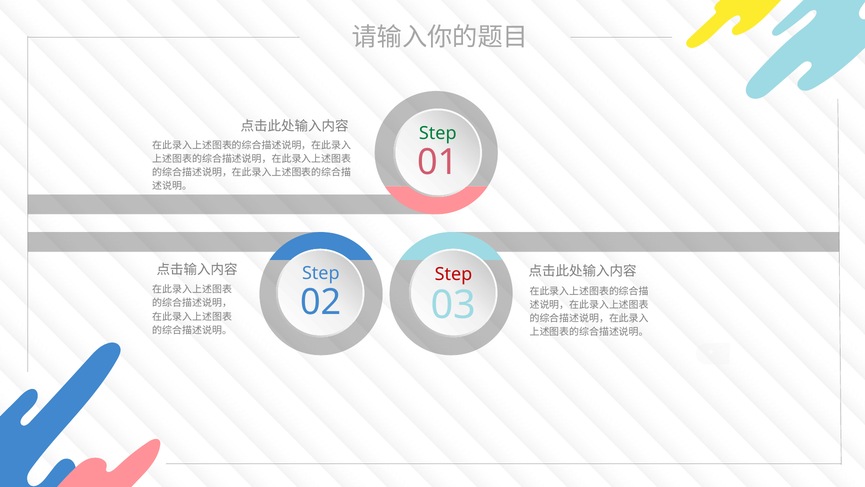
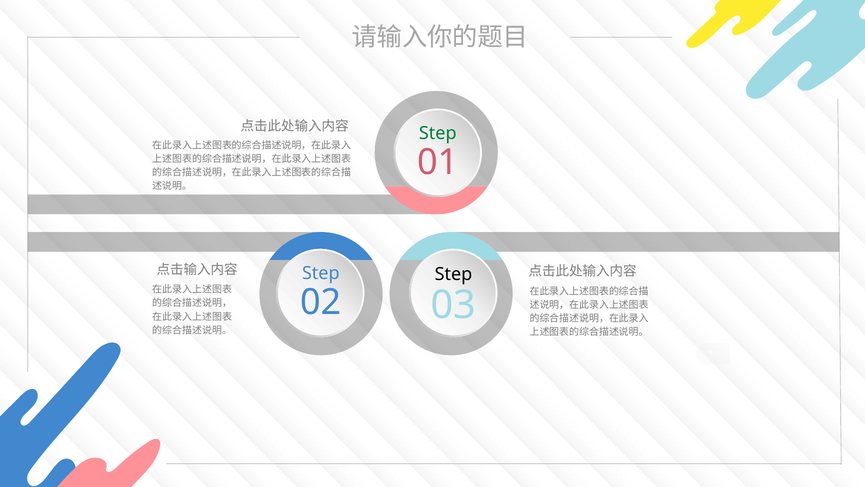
Step colour: red -> black (453, 274)
